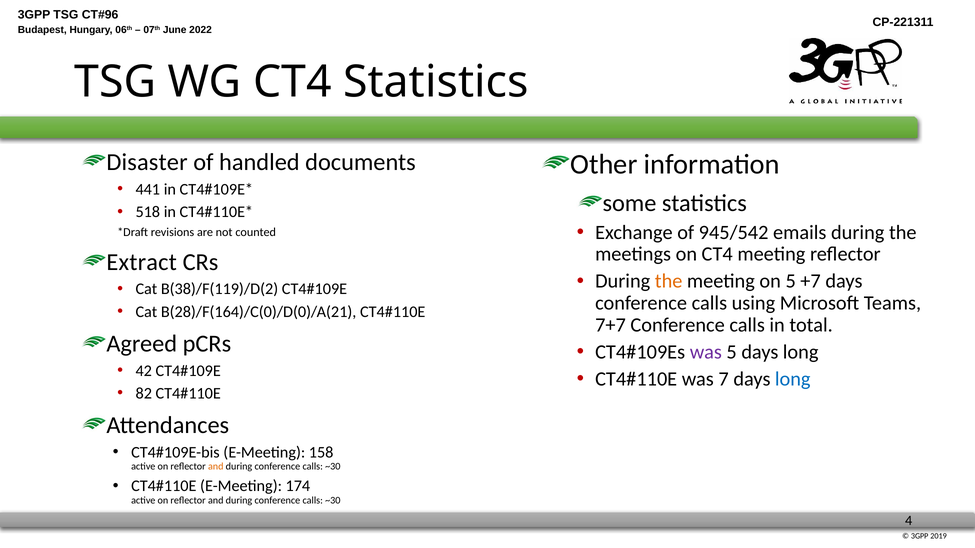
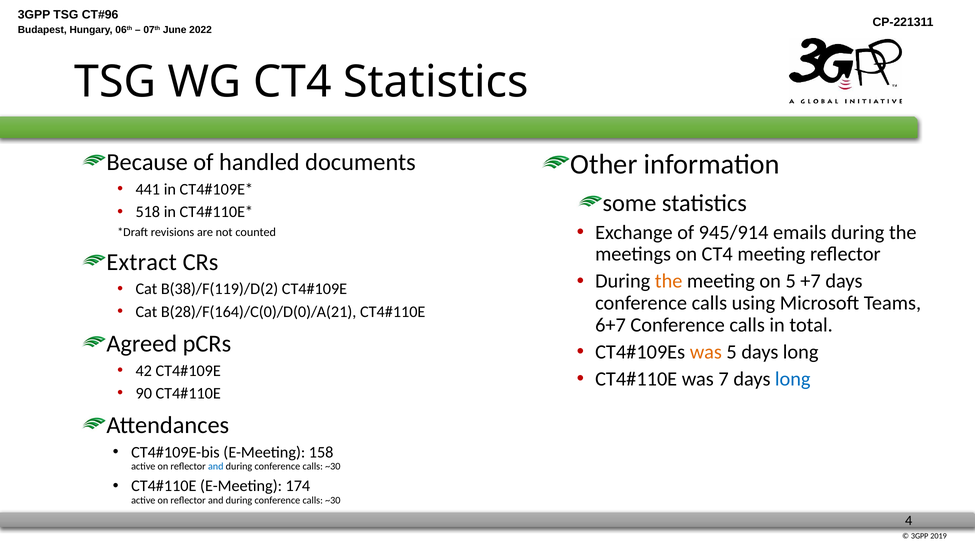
Disaster: Disaster -> Because (147, 162)
945/542: 945/542 -> 945/914 (734, 233)
7+7: 7+7 -> 6+7 (610, 325)
was colour: purple -> orange (706, 352)
82: 82 -> 90 (144, 394)
and colour: orange -> blue (216, 467)
